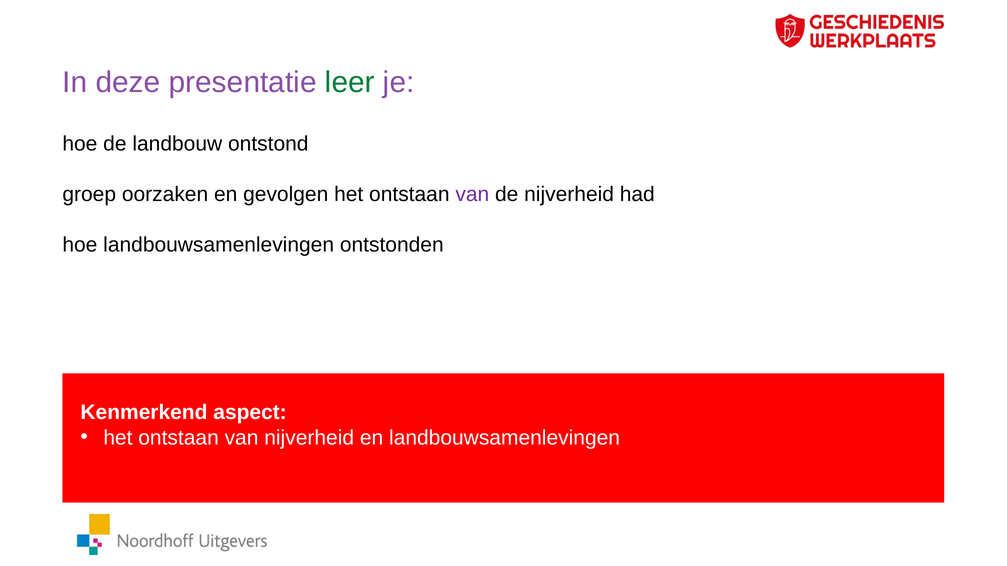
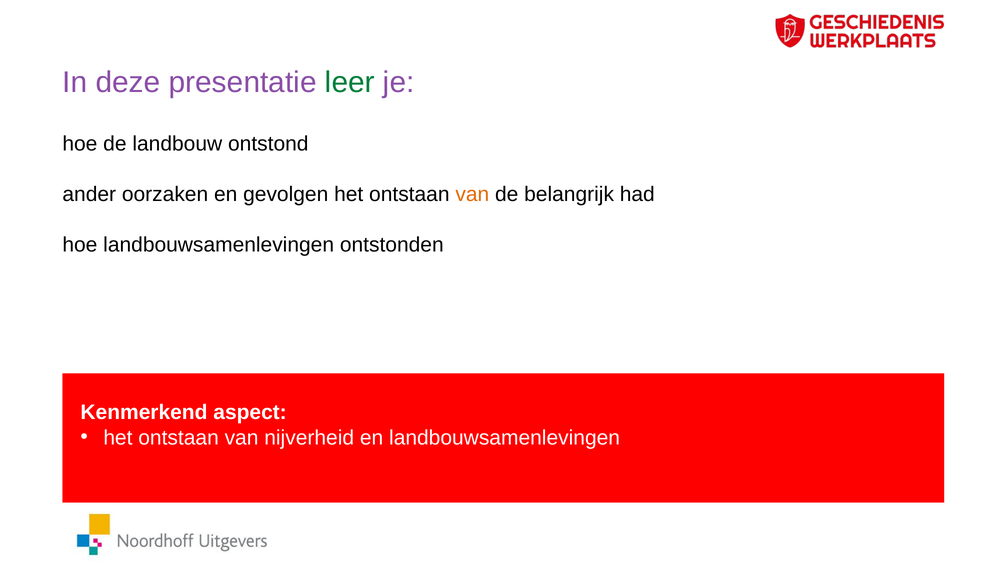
groep: groep -> ander (89, 194)
van colour: purple -> orange (472, 194)
de nijverheid: nijverheid -> belangrijk (569, 194)
